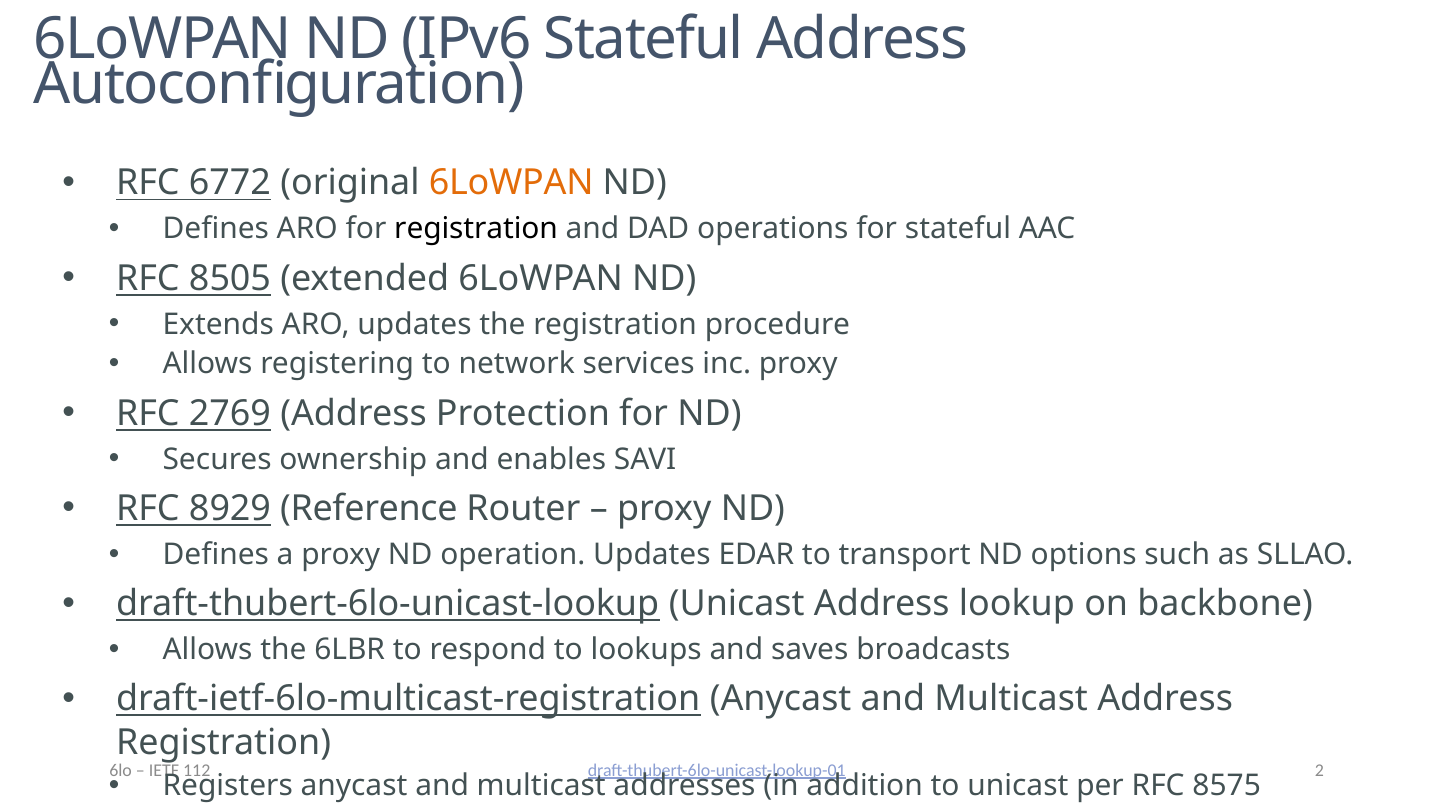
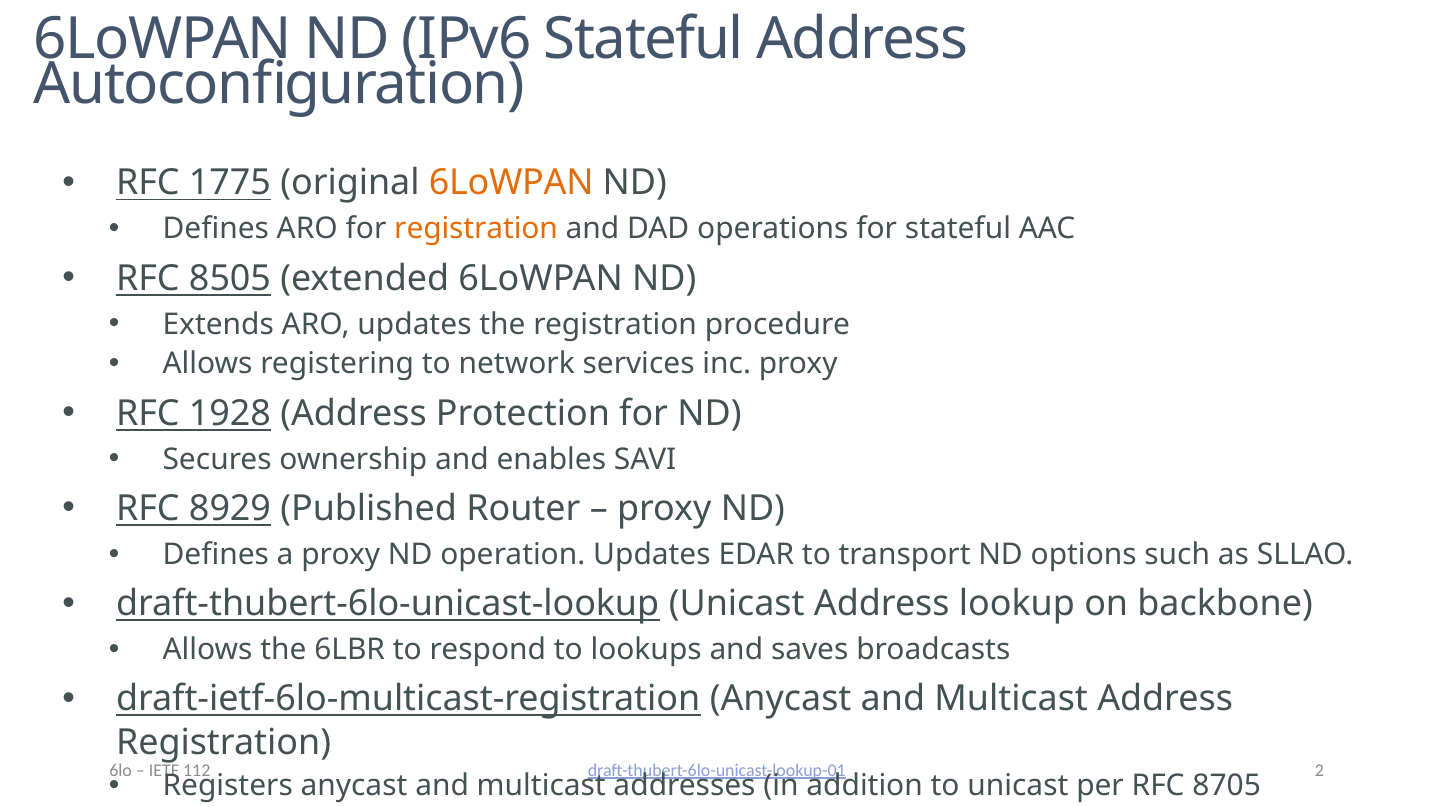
6772: 6772 -> 1775 (230, 183)
registration colour: black -> orange (476, 229)
2769: 2769 -> 1928 (230, 413)
Reference: Reference -> Published (369, 508)
8575: 8575 -> 8705 (1227, 786)
